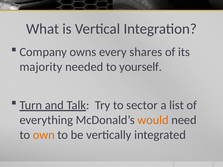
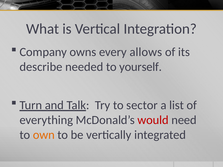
shares: shares -> allows (146, 52)
majority: majority -> describe (41, 67)
would colour: orange -> red (153, 120)
